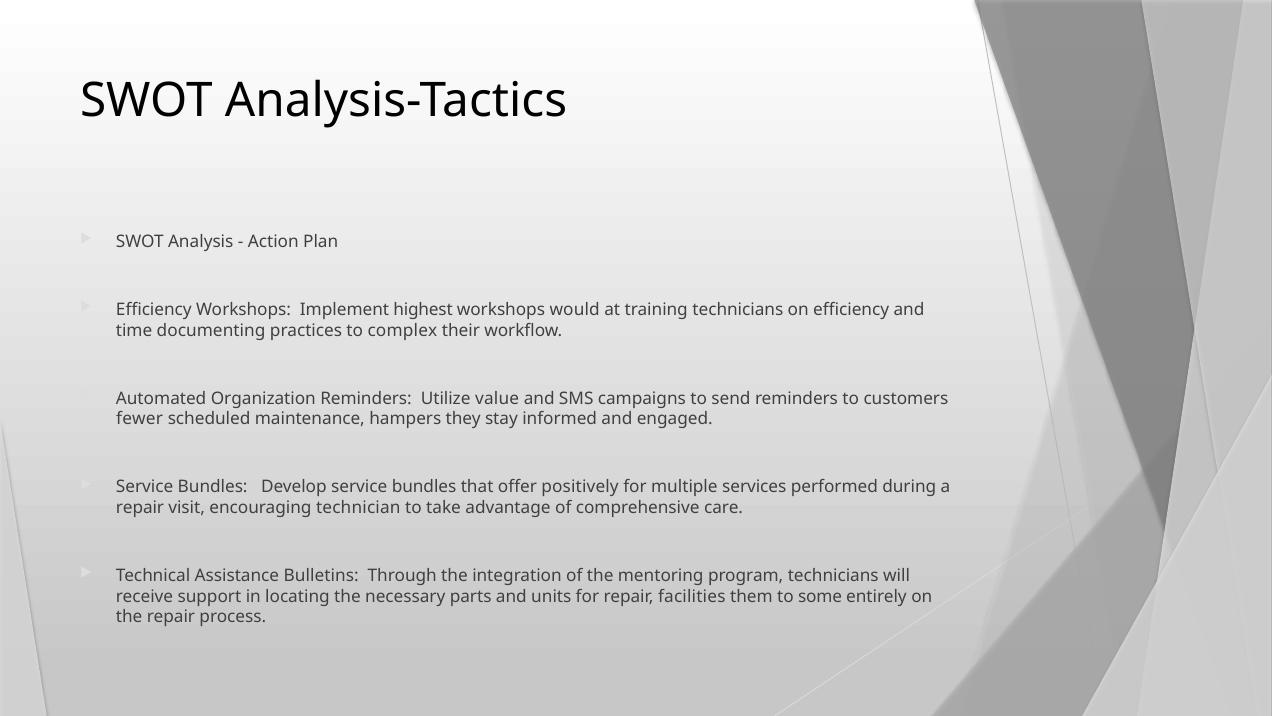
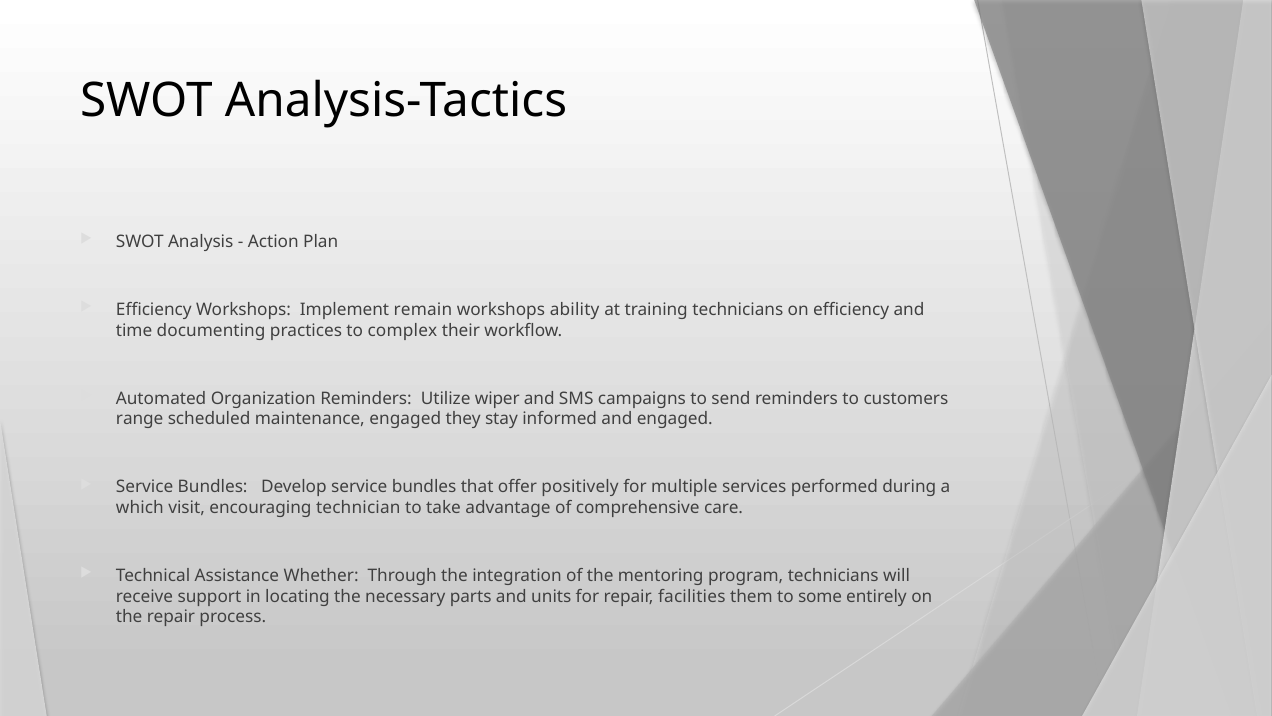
highest: highest -> remain (423, 310)
would: would -> ability (575, 310)
value: value -> wiper (497, 398)
fewer: fewer -> range (140, 419)
maintenance hampers: hampers -> engaged (405, 419)
repair: repair -> which (140, 508)
Bulletins: Bulletins -> Whether (321, 575)
